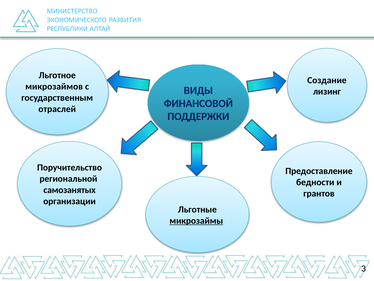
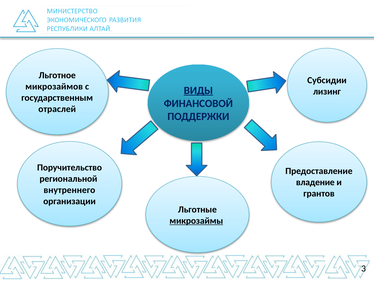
Создание: Создание -> Субсидии (327, 80)
ВИДЫ underline: none -> present (198, 90)
бедности: бедности -> владение (315, 182)
самозанятых: самозанятых -> внутреннего (69, 190)
